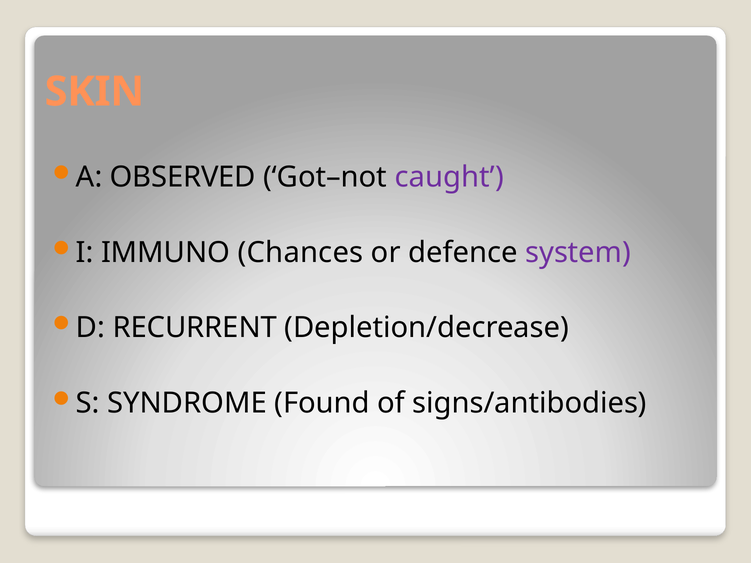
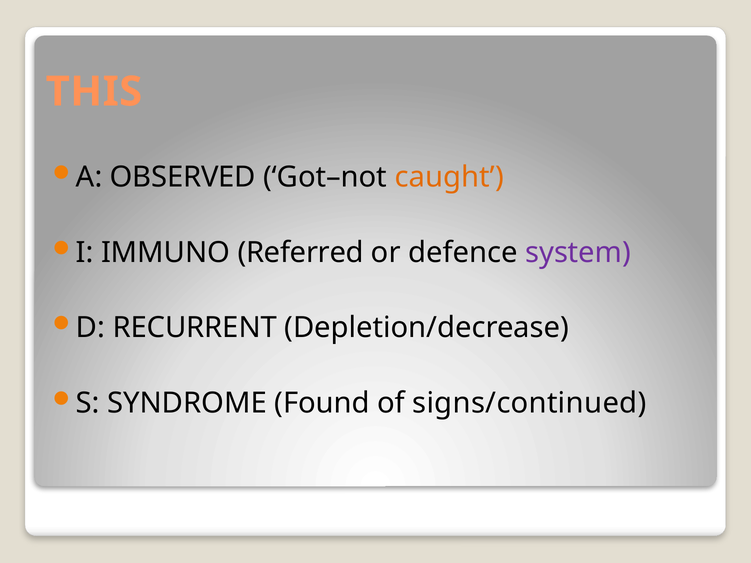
SKIN: SKIN -> THIS (94, 92)
caught colour: purple -> orange (449, 177)
Chances: Chances -> Referred (301, 253)
signs/antibodies: signs/antibodies -> signs/continued (529, 403)
